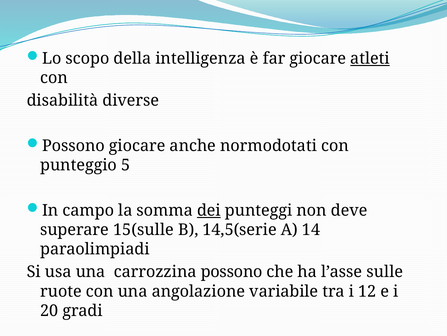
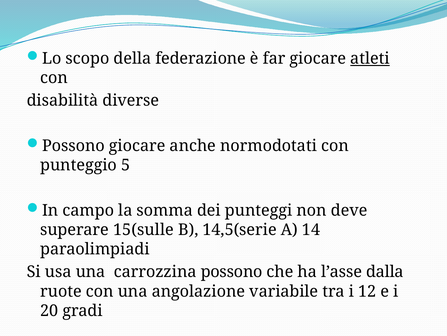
intelligenza: intelligenza -> federazione (201, 58)
dei underline: present -> none (209, 210)
sulle: sulle -> dalla (385, 271)
